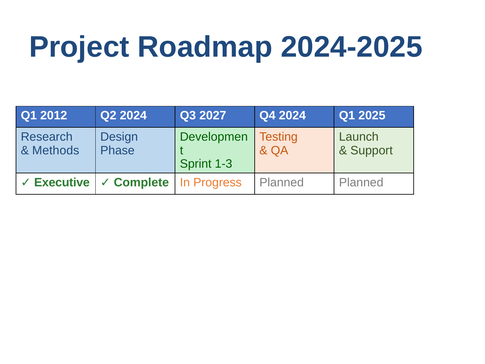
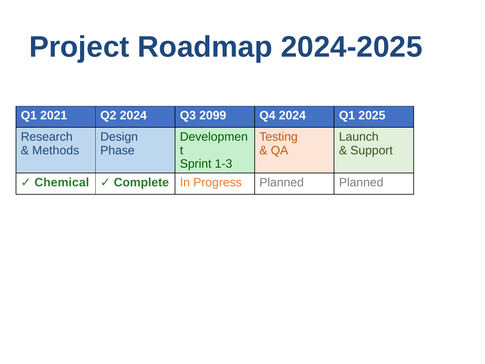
2012: 2012 -> 2021 (54, 116)
2027: 2027 -> 2099 (213, 116)
Executive: Executive -> Chemical (62, 182)
